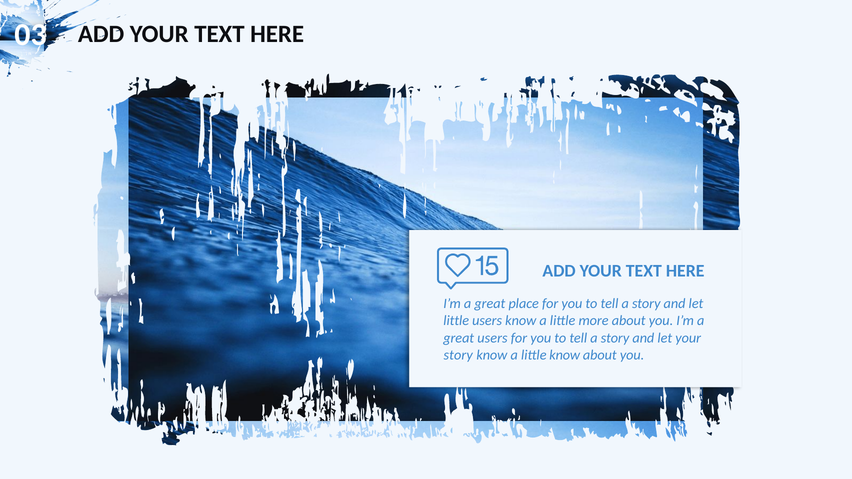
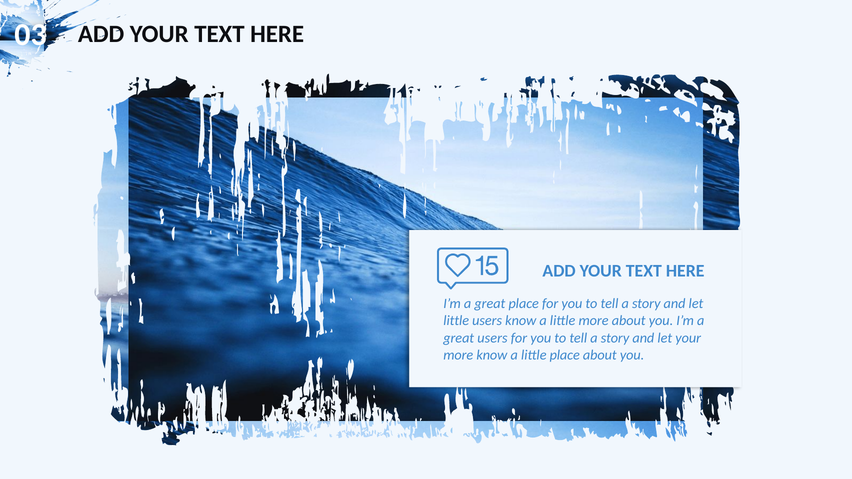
story: story -> more (458, 355)
little know: know -> place (565, 355)
